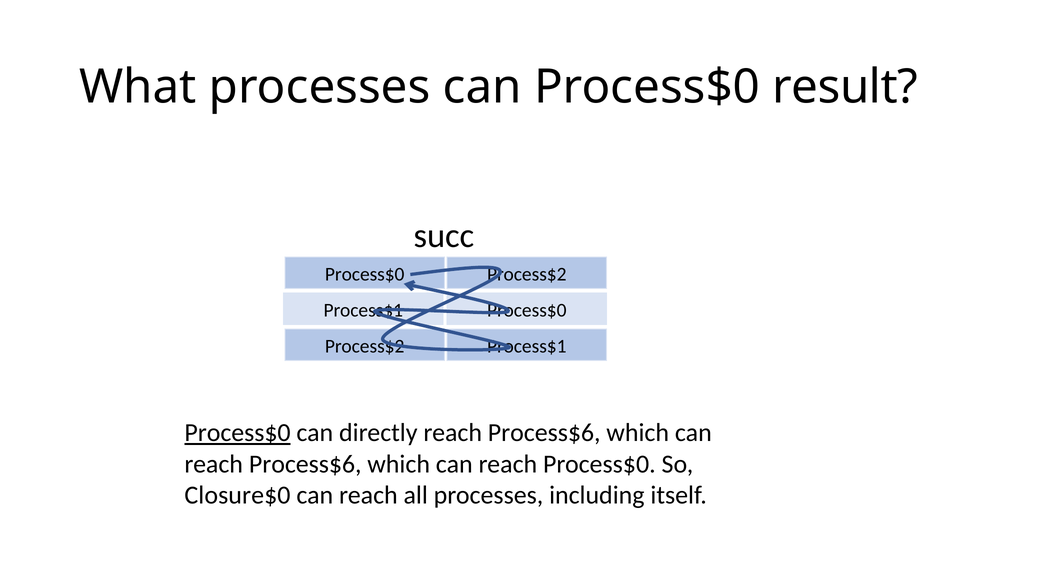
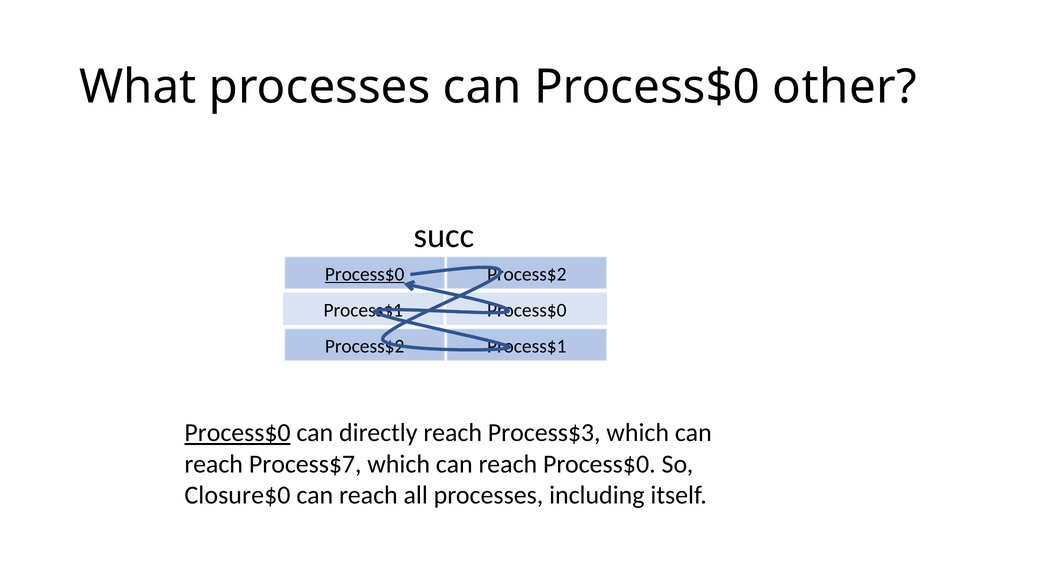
result: result -> other (845, 87)
Process$0 underline: none -> present (365, 274)
directly reach Process$6: Process$6 -> Process$3 (544, 433)
Process$6: Process$6 -> Process$7 (305, 464)
